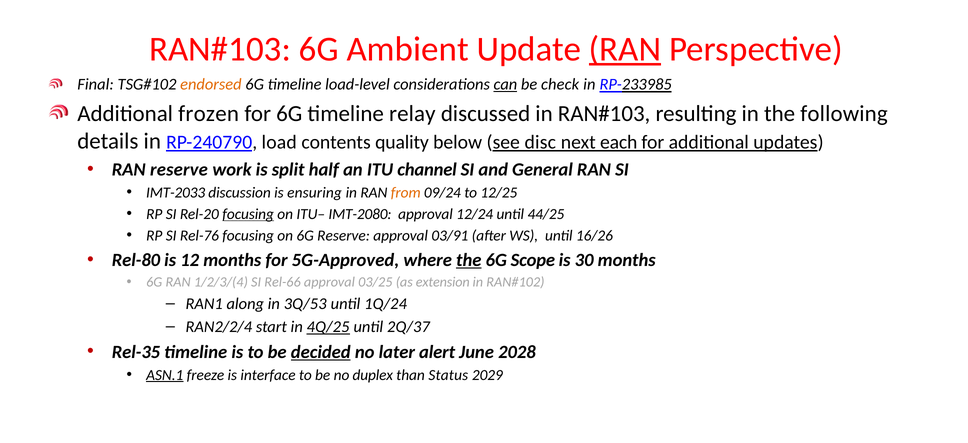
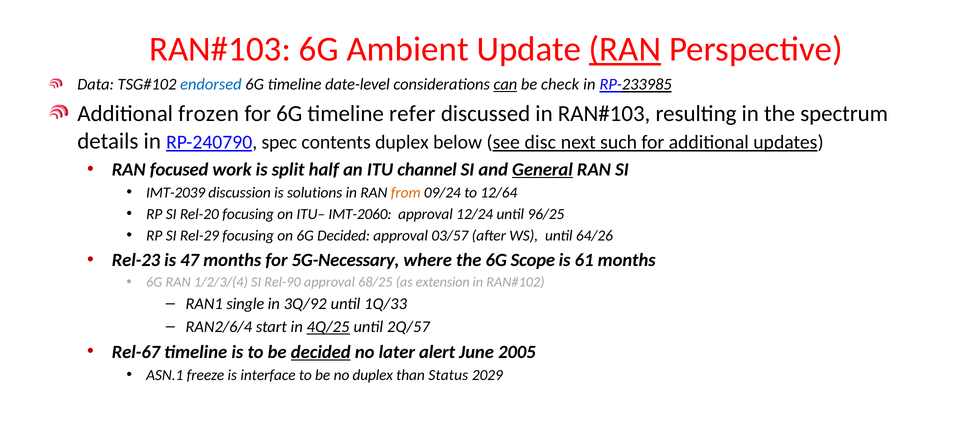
Final: Final -> Data (96, 84)
endorsed colour: orange -> blue (211, 84)
load-level: load-level -> date-level (358, 84)
relay: relay -> refer (412, 114)
following: following -> spectrum (844, 114)
load: load -> spec (279, 142)
contents quality: quality -> duplex (402, 142)
each: each -> such (619, 142)
RAN reserve: reserve -> focused (179, 169)
General underline: none -> present (542, 169)
IMT-2033: IMT-2033 -> IMT-2039 (176, 193)
ensuring: ensuring -> solutions (315, 193)
12/25: 12/25 -> 12/64 (499, 193)
focusing underline: present -> none (248, 214)
IMT-2080: IMT-2080 -> IMT-2060 (360, 214)
44/25: 44/25 -> 96/25 (546, 214)
Rel-76: Rel-76 -> Rel-29 (199, 235)
6G Reserve: Reserve -> Decided (344, 235)
03/91: 03/91 -> 03/57 (450, 235)
16/26: 16/26 -> 64/26 (594, 235)
Rel-80: Rel-80 -> Rel-23 (136, 260)
12: 12 -> 47 (190, 260)
5G-Approved: 5G-Approved -> 5G-Necessary (346, 260)
the underline: present -> none (469, 260)
30: 30 -> 61 (584, 260)
Rel-66: Rel-66 -> Rel-90 (283, 282)
03/25: 03/25 -> 68/25 (375, 282)
along: along -> single (245, 304)
3Q/53: 3Q/53 -> 3Q/92 (305, 304)
1Q/24: 1Q/24 -> 1Q/33 (386, 304)
RAN2/2/4: RAN2/2/4 -> RAN2/6/4 (219, 327)
2Q/37: 2Q/37 -> 2Q/57 (408, 327)
Rel-35: Rel-35 -> Rel-67 (136, 352)
2028: 2028 -> 2005 (517, 352)
ASN.1 underline: present -> none (165, 375)
